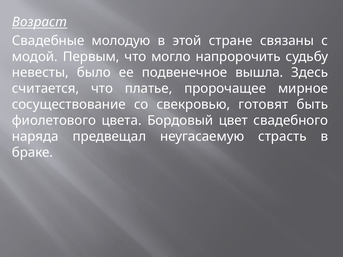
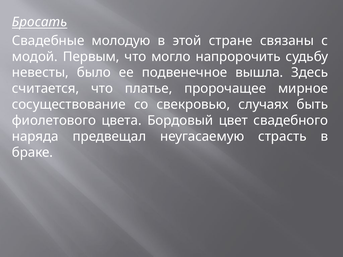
Возраст: Возраст -> Бросать (40, 22)
готовят: готовят -> случаях (263, 105)
